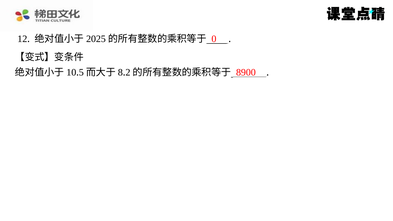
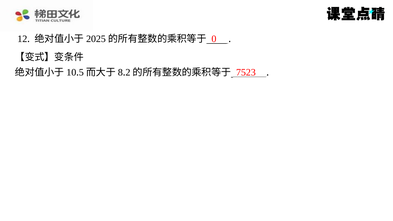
8900: 8900 -> 7523 (246, 72)
